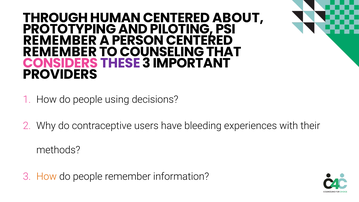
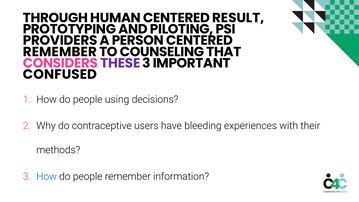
ABOUT: ABOUT -> RESULT (238, 18)
REMEMBER: REMEMBER -> PROVIDERS (60, 40)
PROVIDERS: PROVIDERS -> CONFUSED (60, 74)
How colour: orange -> blue (47, 177)
